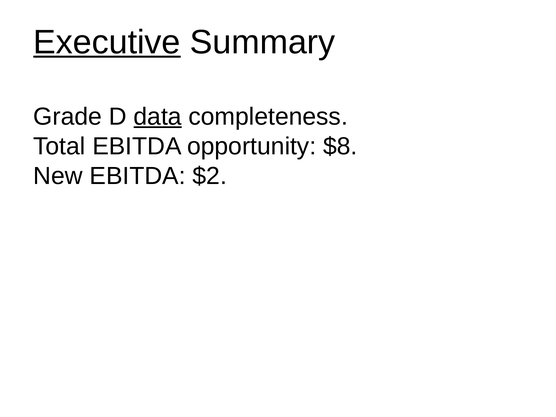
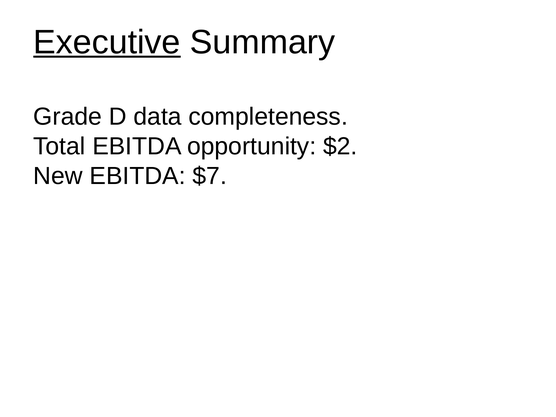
data underline: present -> none (158, 117)
$8: $8 -> $2 (340, 146)
$2: $2 -> $7 (210, 176)
